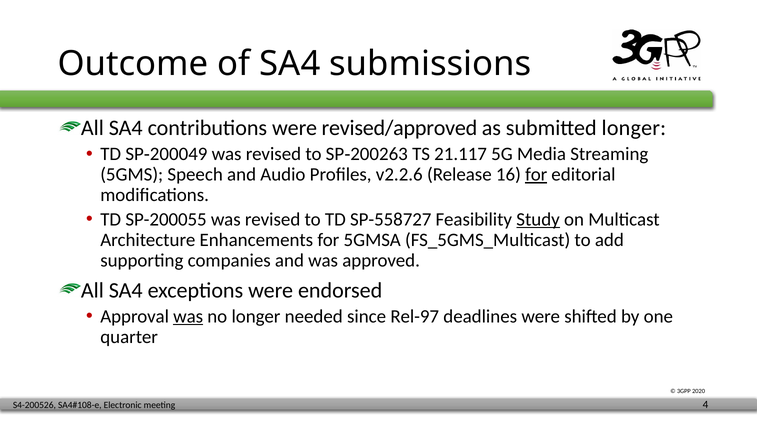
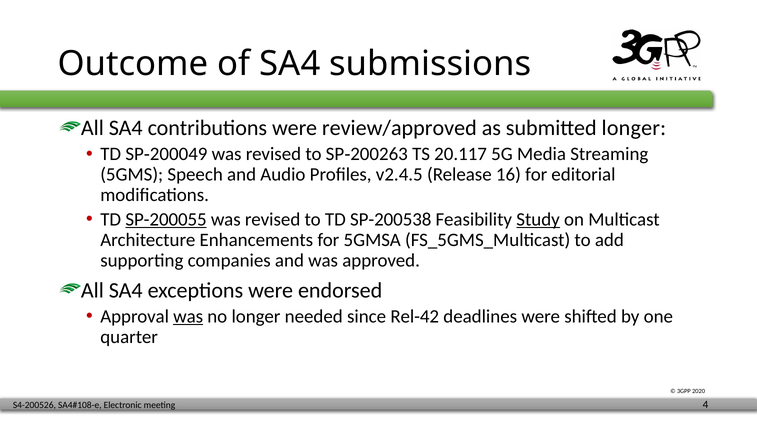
revised/approved: revised/approved -> review/approved (399, 128)
21.117: 21.117 -> 20.117 (461, 154)
v2.2.6: v2.2.6 -> v2.4.5 (399, 175)
for underline: present -> none (536, 175)
SP-200055 underline: none -> present (166, 219)
SP-558727: SP-558727 -> SP-200538 (391, 219)
Rel-97: Rel-97 -> Rel-42 (415, 316)
